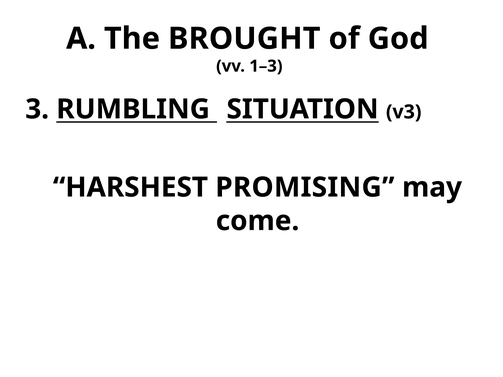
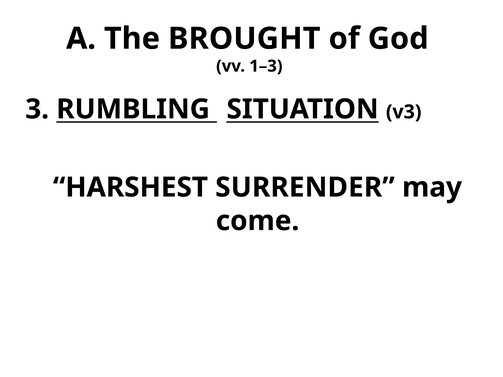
PROMISING: PROMISING -> SURRENDER (305, 187)
